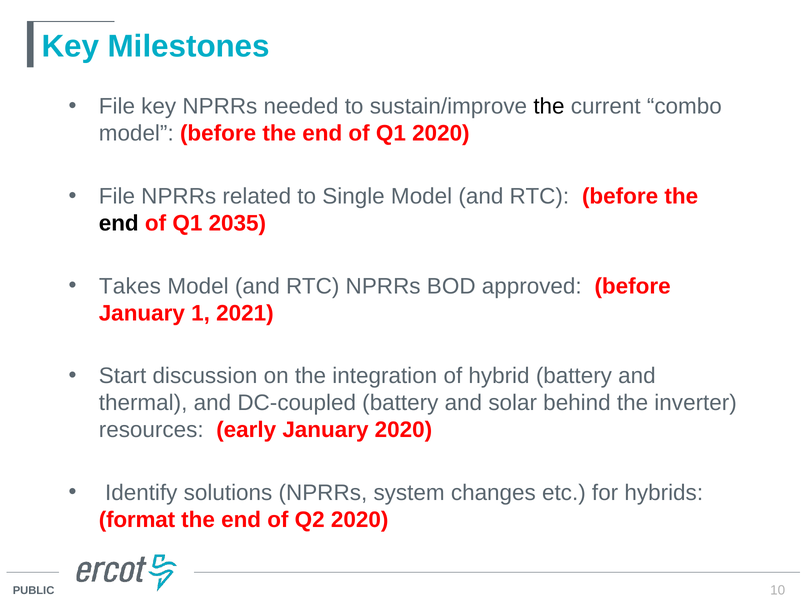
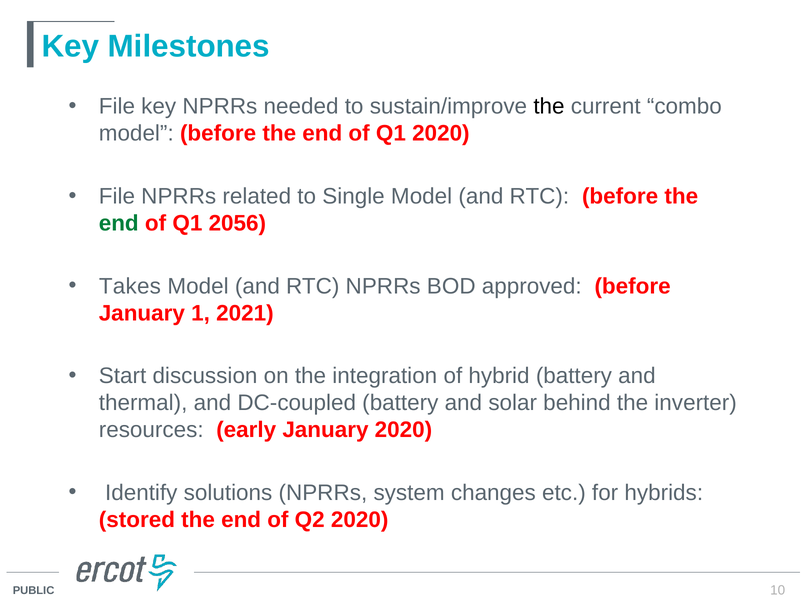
end colour: black -> green (119, 223)
2035: 2035 -> 2056 (237, 223)
format: format -> stored (137, 520)
